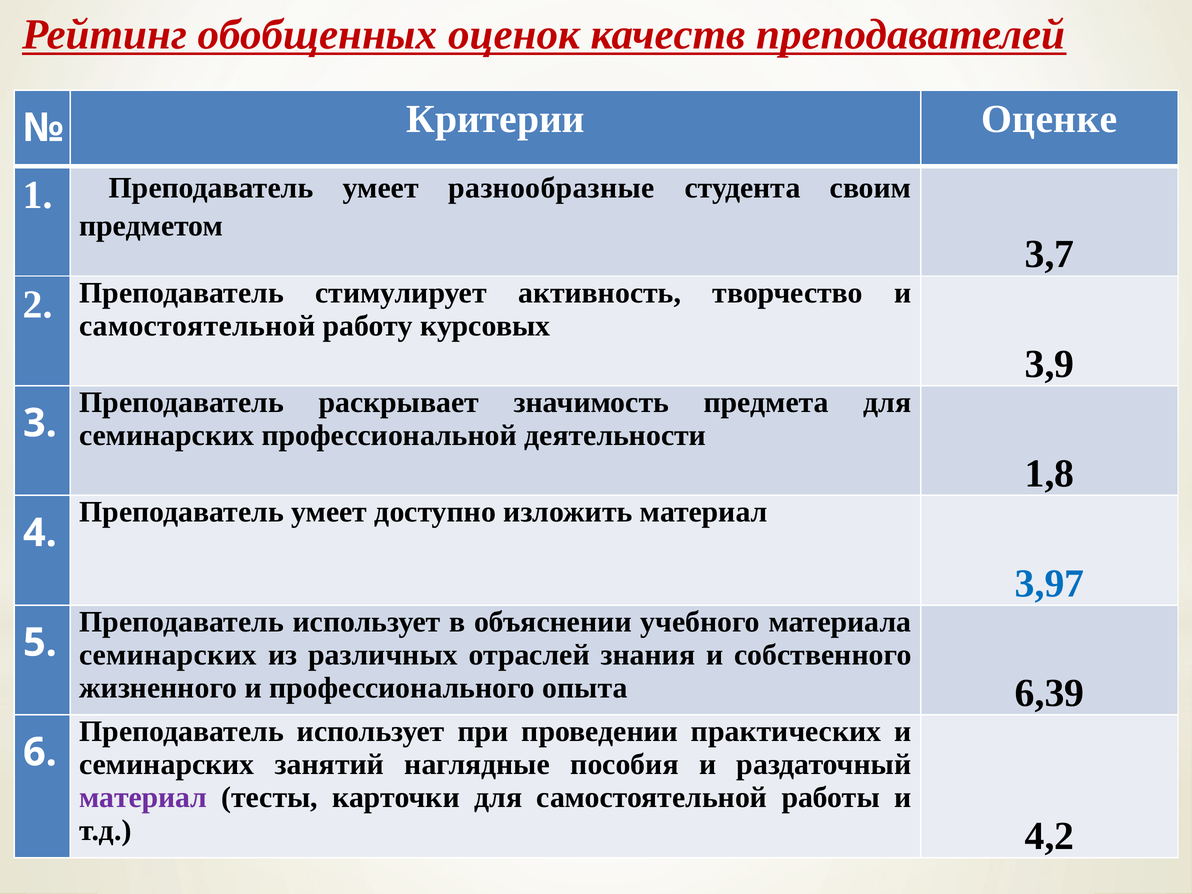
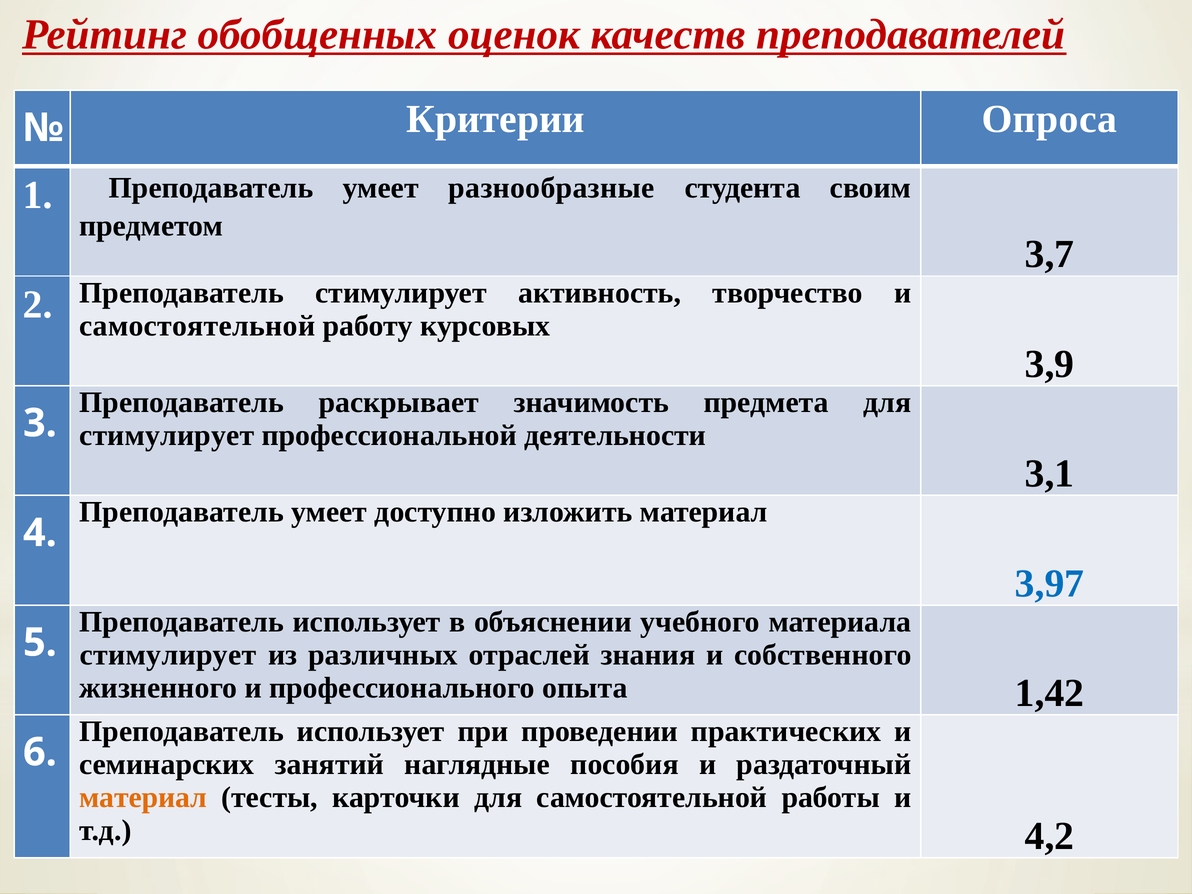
Оценке: Оценке -> Опроса (1049, 119)
семинарских: семинарских -> стимулирует (167, 435)
1,8: 1,8 -> 3,1 (1049, 474)
семинарских: семинарских -> стимулирует (168, 655)
6,39: 6,39 -> 1,42 (1049, 693)
материал colour: purple -> orange (143, 797)
